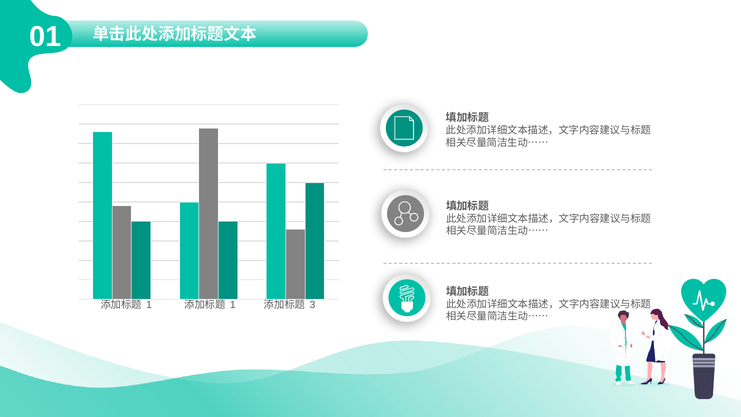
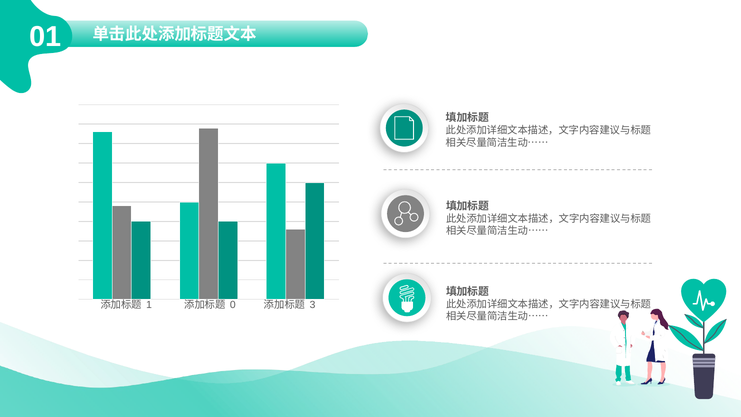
1: 1 -> 0 (233, 305)
